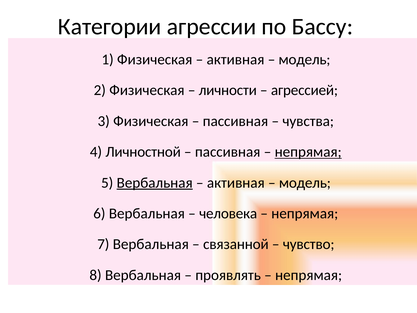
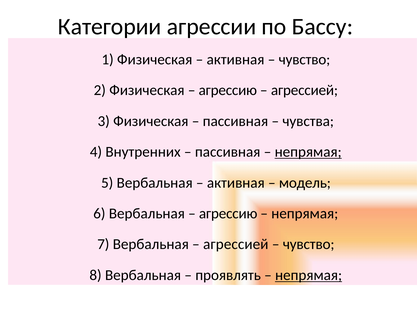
модель: модель -> чувство (304, 59)
личности: личности -> агрессию (228, 90)
Личностной: Личностной -> Внутренних (143, 152)
Вербальная underline: present -> none (155, 183)
человека: человека -> агрессию (228, 213)
связанной: связанной -> агрессией (236, 244)
непрямая underline: none -> present (309, 275)
